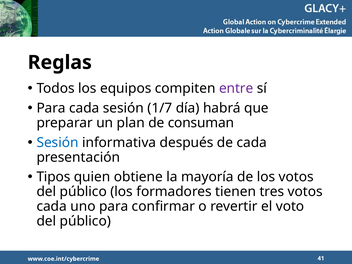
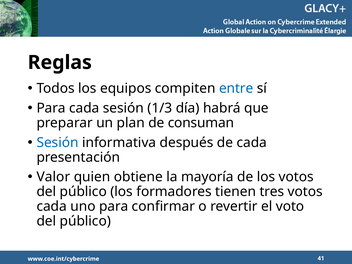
entre colour: purple -> blue (236, 88)
1/7: 1/7 -> 1/3 (160, 108)
Tipos: Tipos -> Valor (53, 177)
